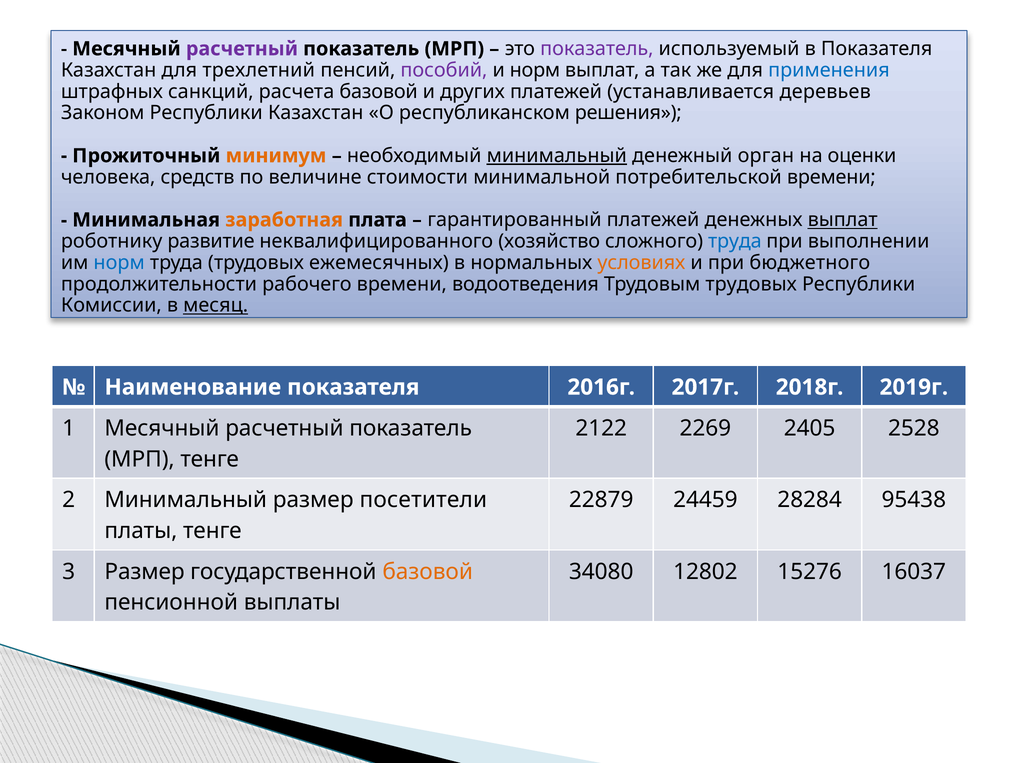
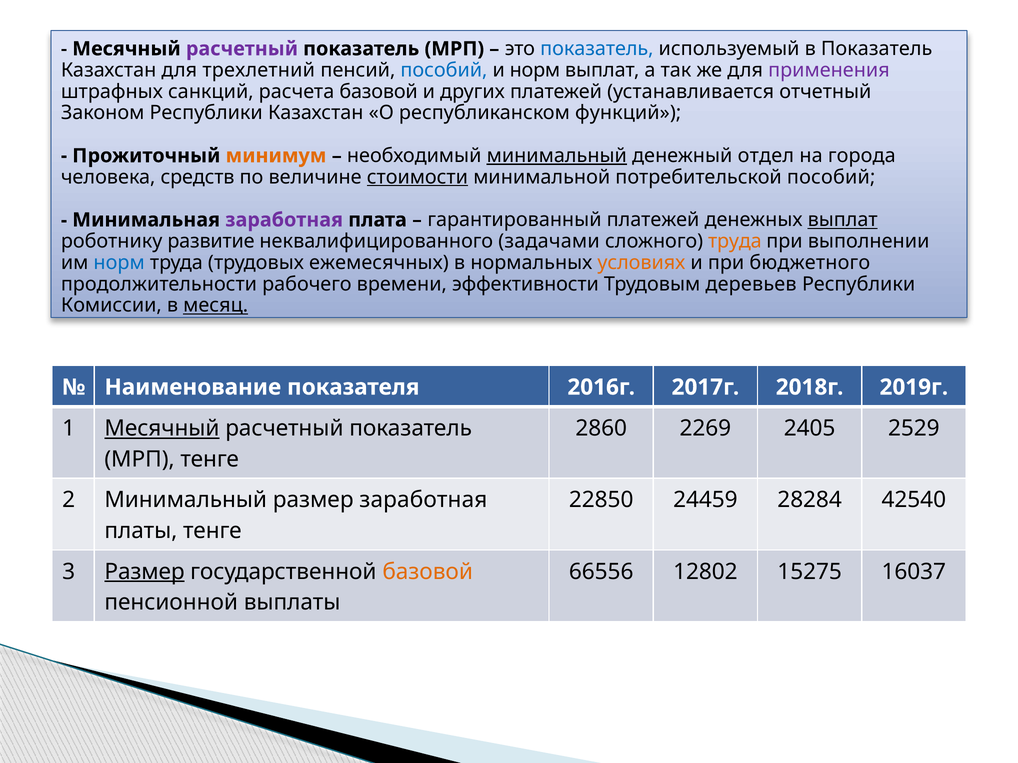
показатель colour: purple -> blue (597, 49)
в Показателя: Показателя -> Показатель (877, 49)
пособий colour: purple -> blue (444, 70)
применения colour: blue -> purple (829, 70)
деревьев: деревьев -> отчетный (825, 92)
решения: решения -> функций (628, 113)
орган: орган -> отдел (766, 156)
оценки: оценки -> города (862, 156)
стоимости underline: none -> present (417, 177)
потребительской времени: времени -> пособий (831, 177)
заработная colour: orange -> purple (284, 220)
хозяйство: хозяйство -> задачами (549, 241)
труда colour: blue -> orange (735, 241)
водоотведения: водоотведения -> эффективности (525, 284)
Трудовым трудовых: трудовых -> деревьев (751, 284)
Месячный underline: none -> present (162, 429)
2122: 2122 -> 2860 (601, 429)
2528: 2528 -> 2529 (914, 429)
размер посетители: посетители -> заработная (423, 500)
22879: 22879 -> 22850 (601, 500)
95438: 95438 -> 42540 (914, 500)
Размер underline: none -> present (145, 572)
34080: 34080 -> 66556 (601, 572)
15276: 15276 -> 15275 (810, 572)
